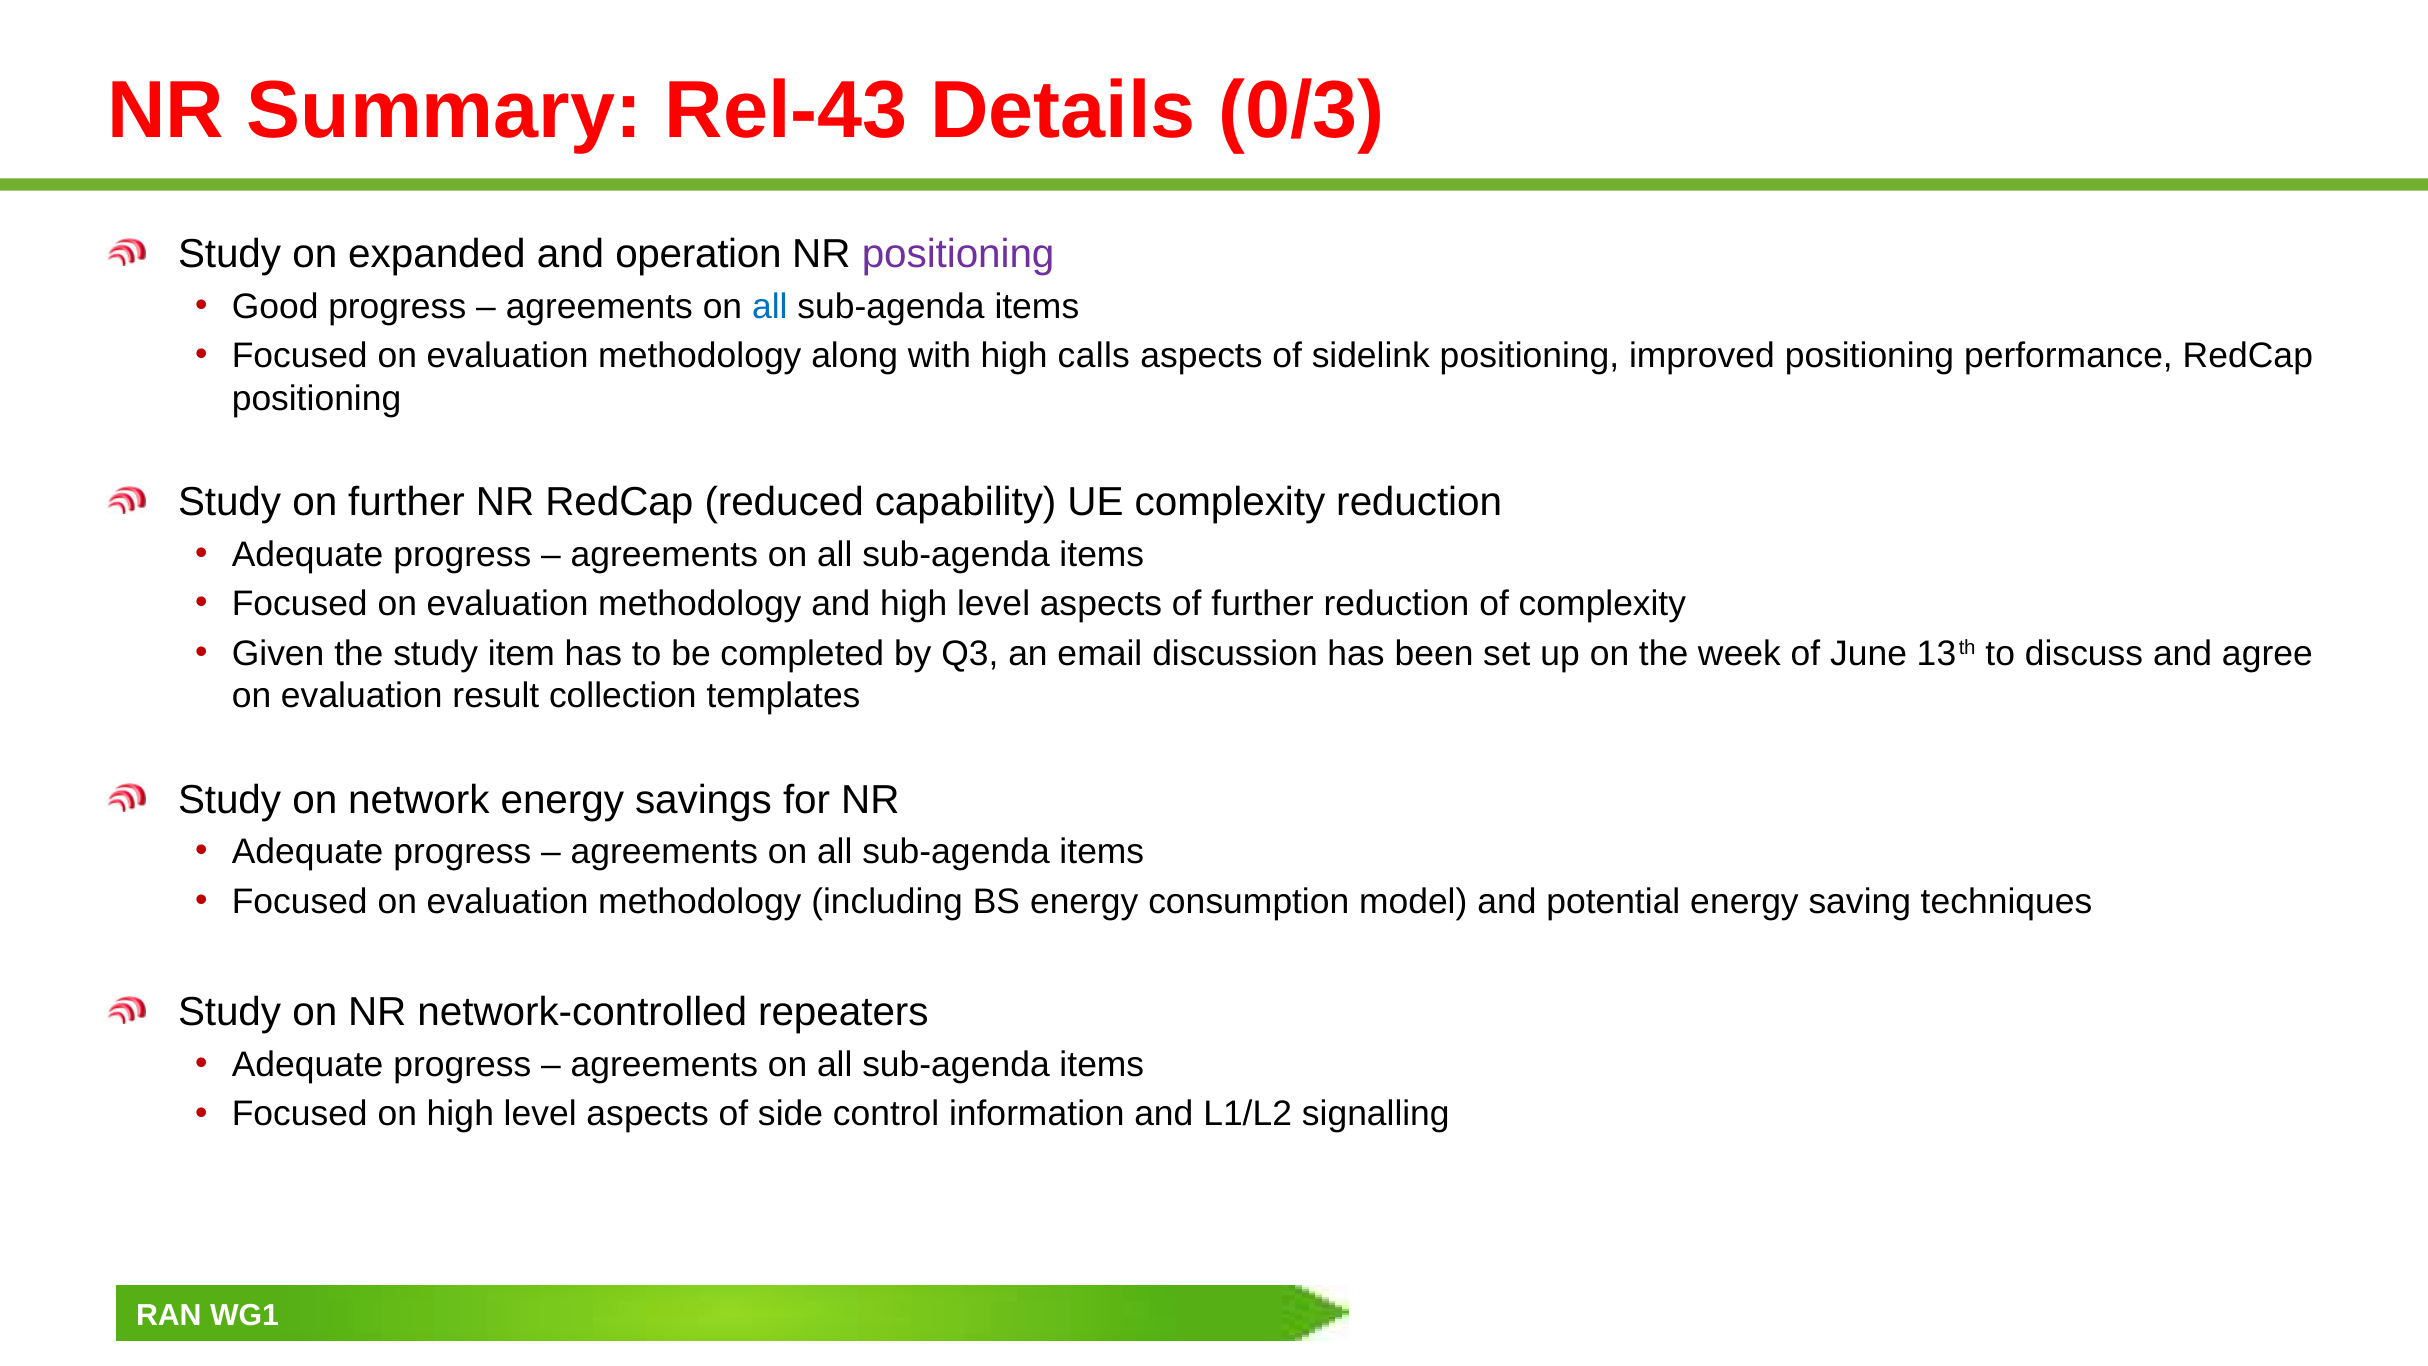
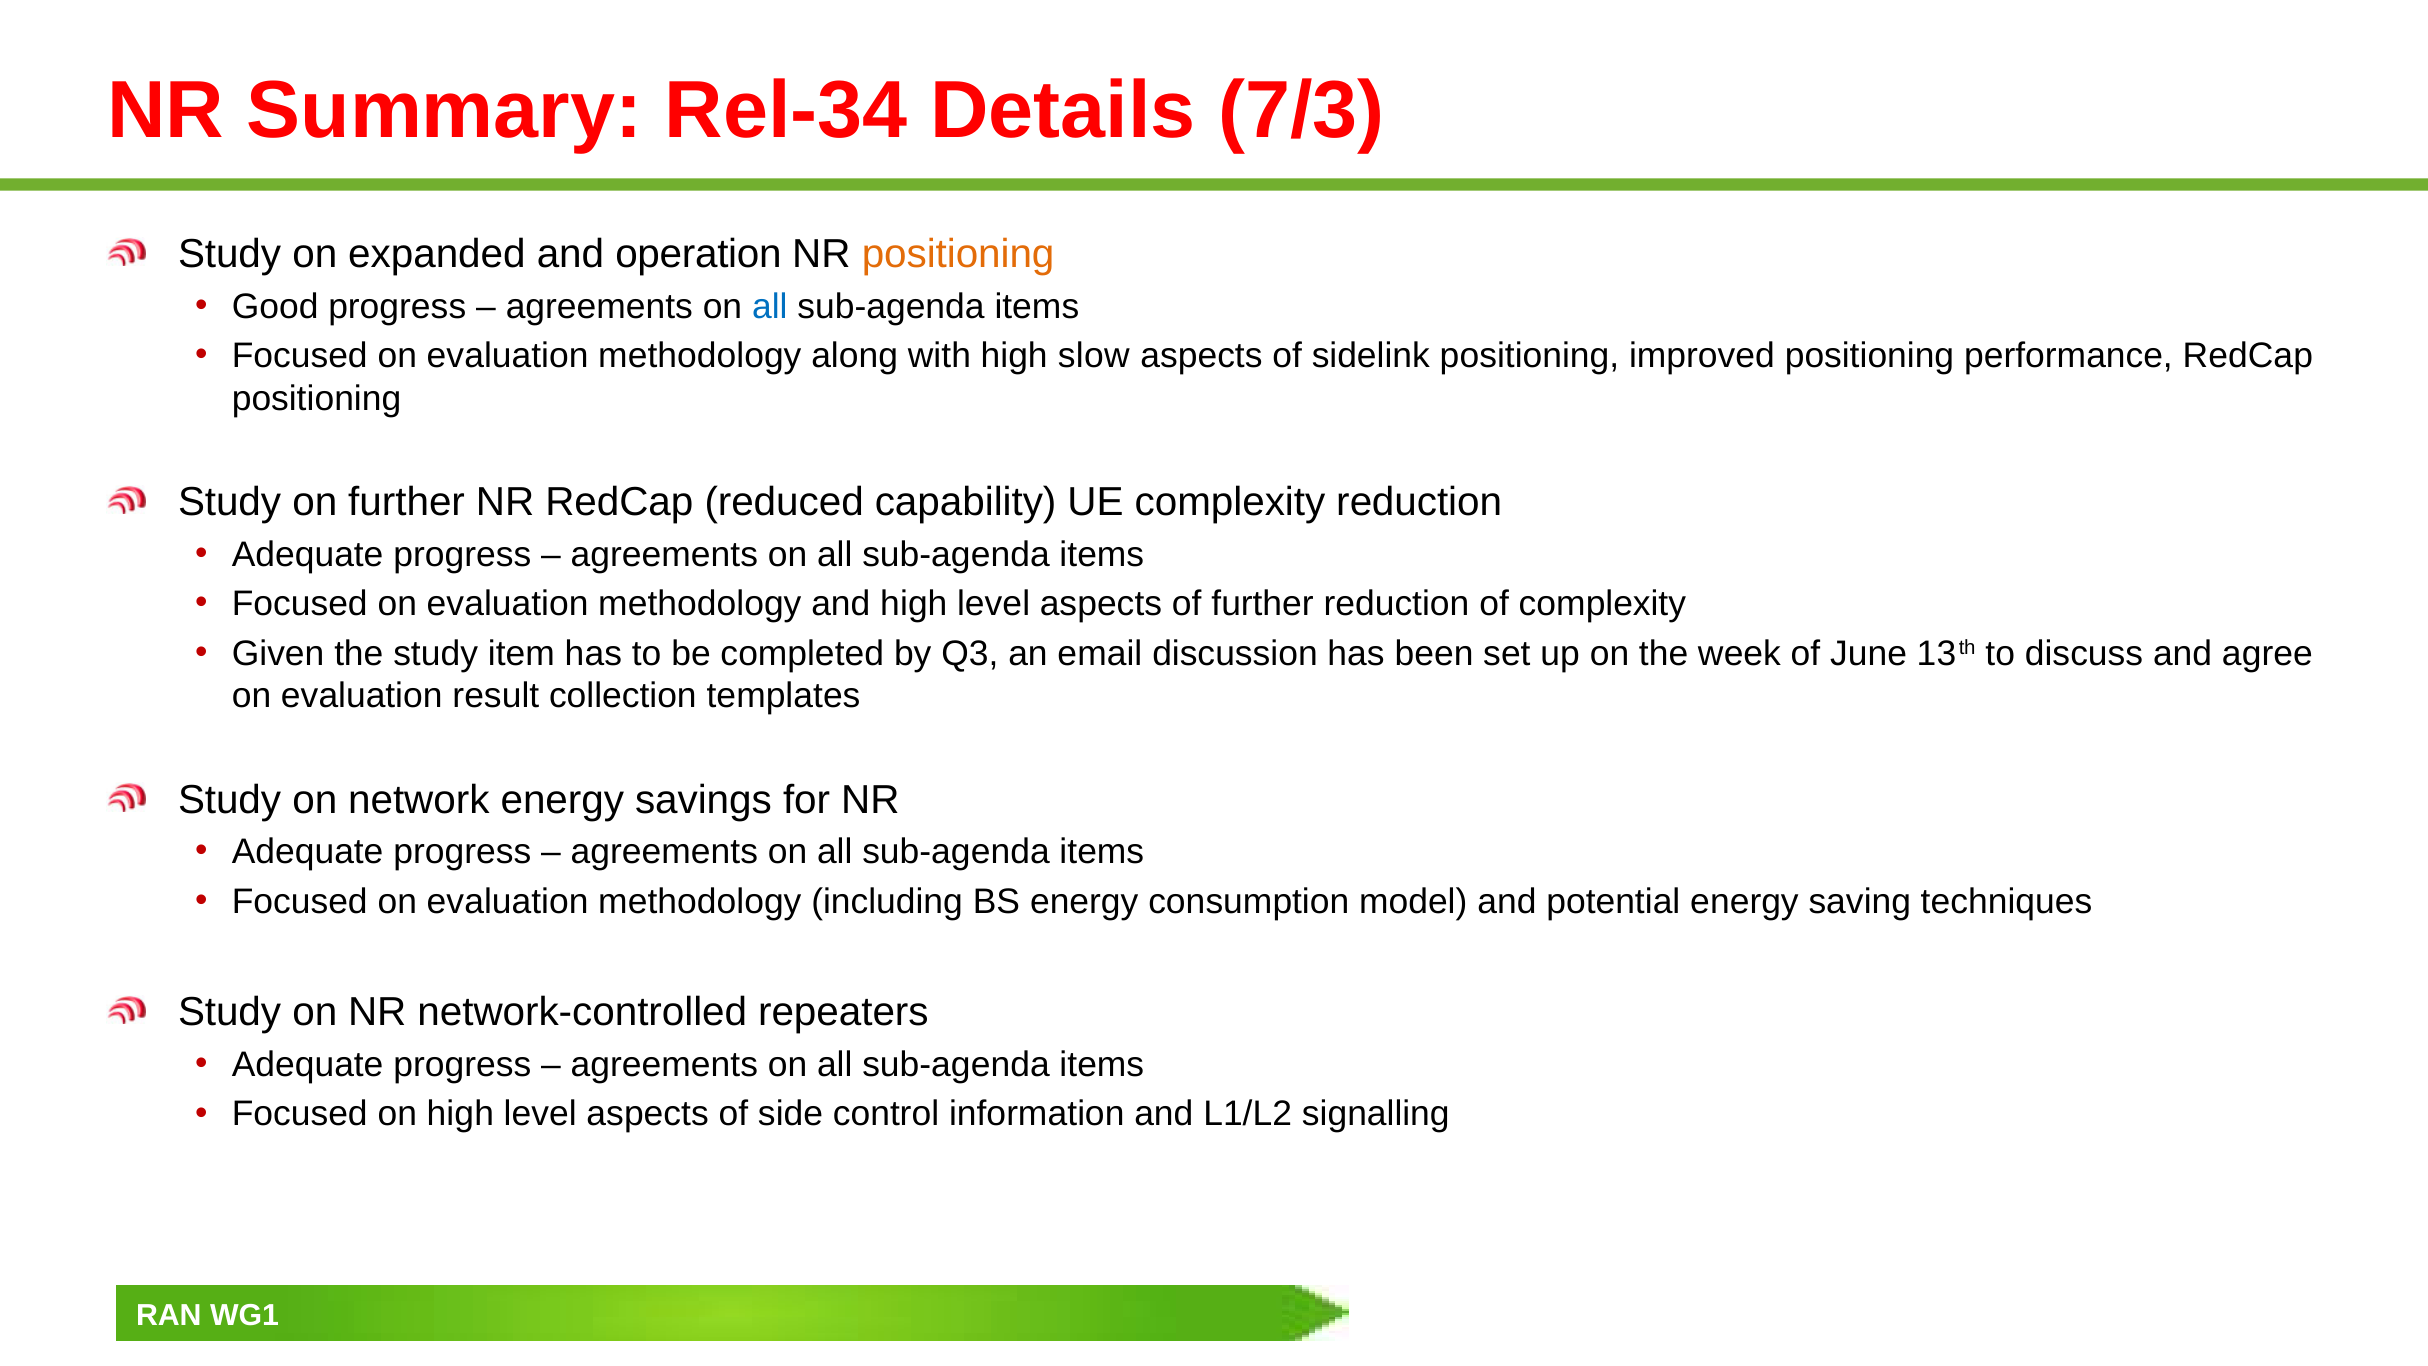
Rel-43: Rel-43 -> Rel-34 (786, 111)
0/3: 0/3 -> 7/3 (1302, 111)
positioning colour: purple -> orange (958, 254)
calls: calls -> slow (1094, 356)
